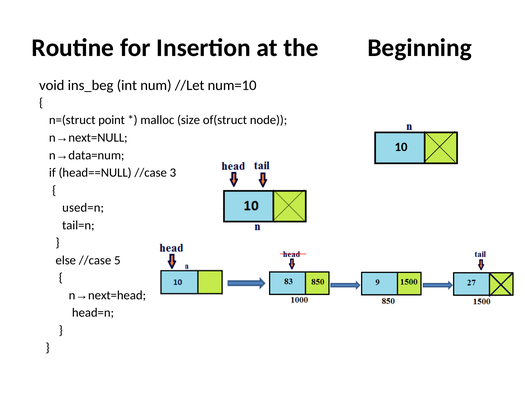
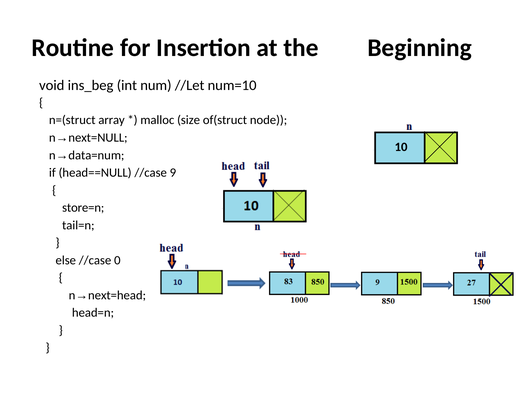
point: point -> array (112, 120)
3: 3 -> 9 (173, 173)
used=n: used=n -> store=n (83, 208)
5: 5 -> 0 (117, 260)
